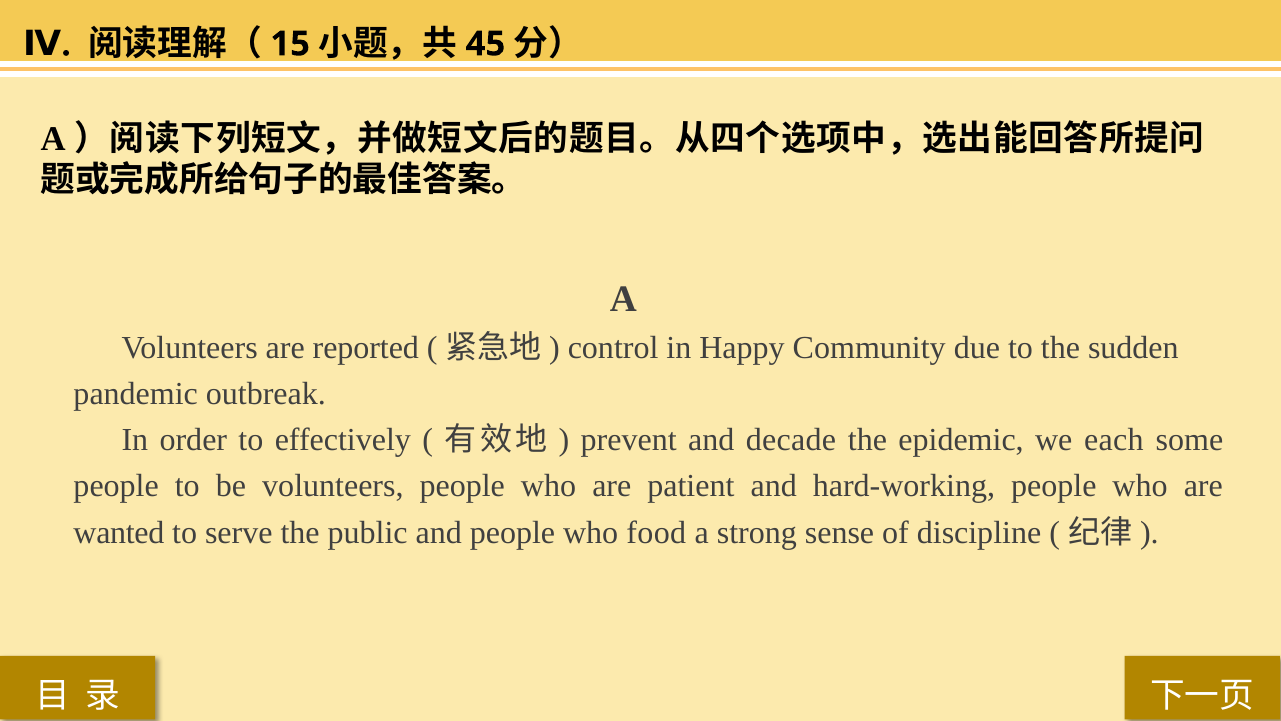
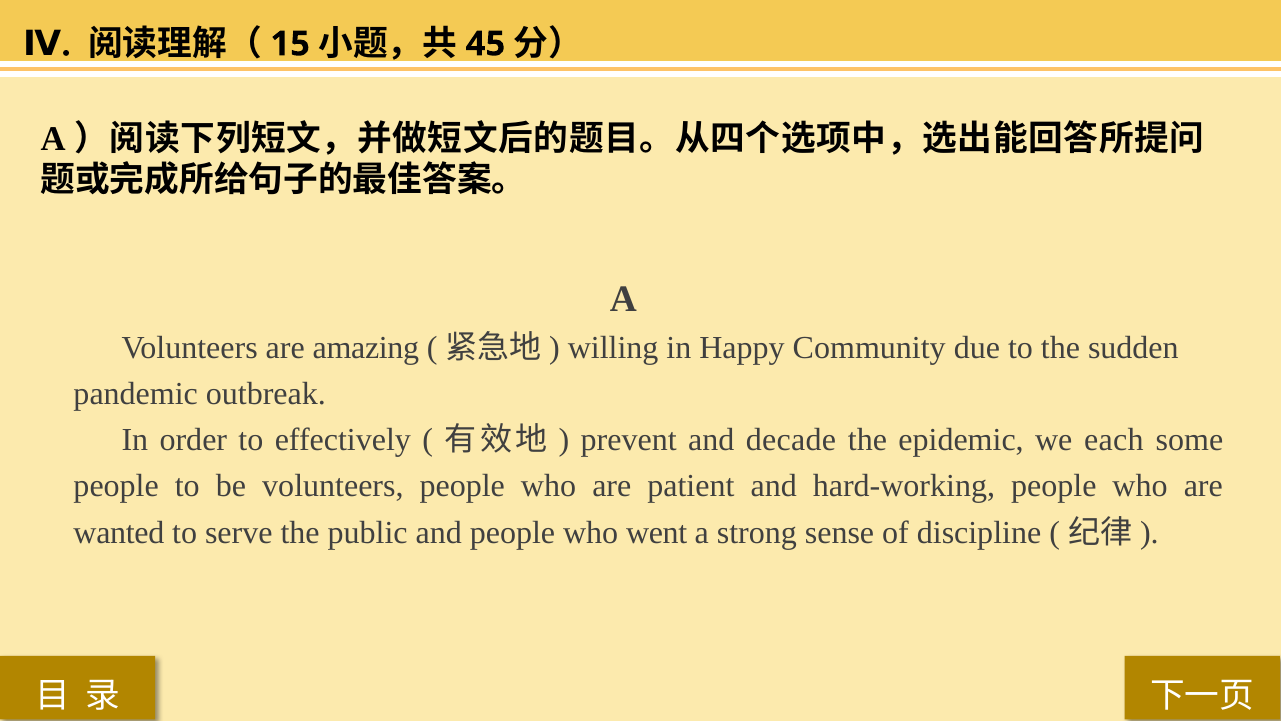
reported: reported -> amazing (366, 348)
control: control -> willing (613, 348)
food: food -> went (657, 532)
